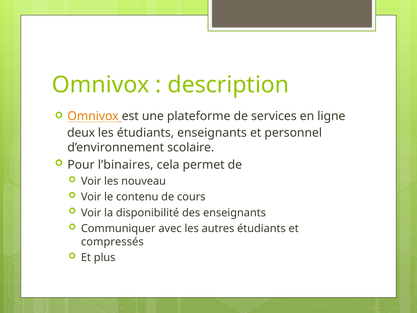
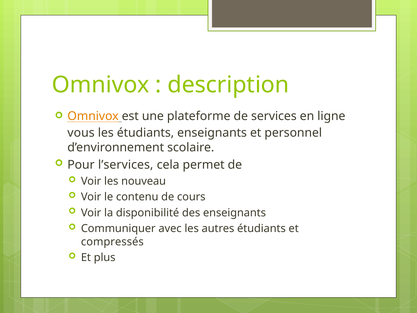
deux: deux -> vous (81, 133)
l’binaires: l’binaires -> l’services (126, 165)
